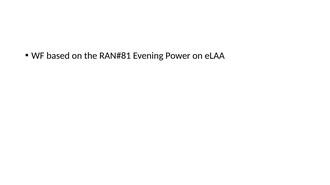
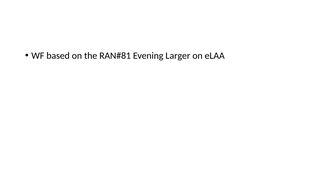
Power: Power -> Larger (178, 56)
